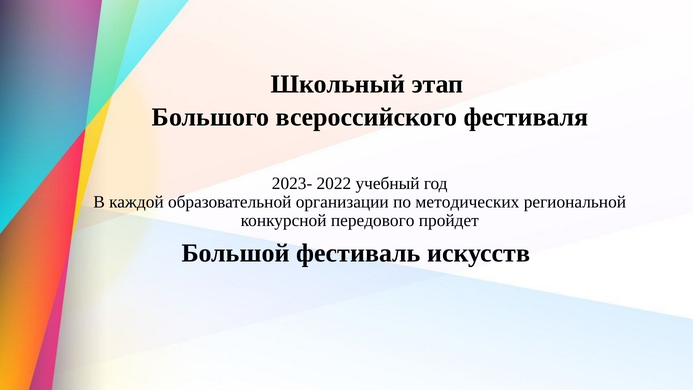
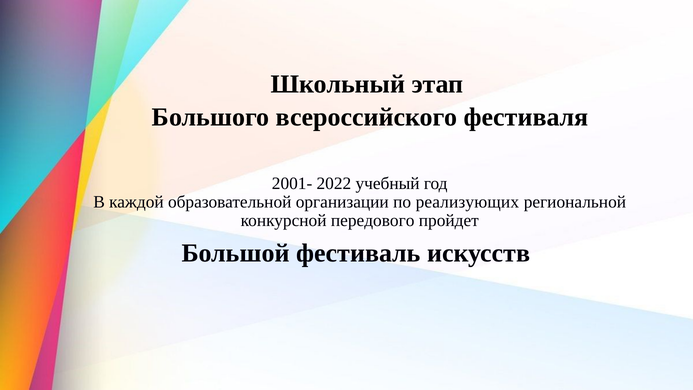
2023-: 2023- -> 2001- (292, 183)
методических: методических -> реализующих (467, 202)
